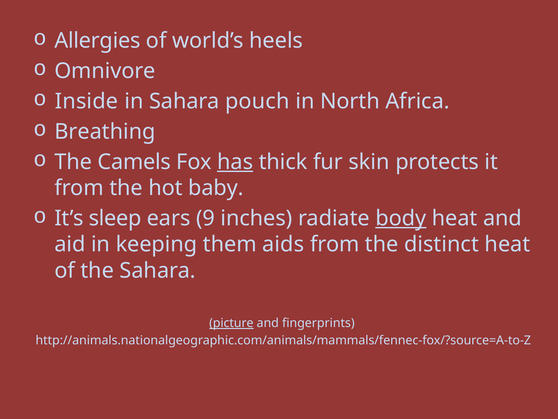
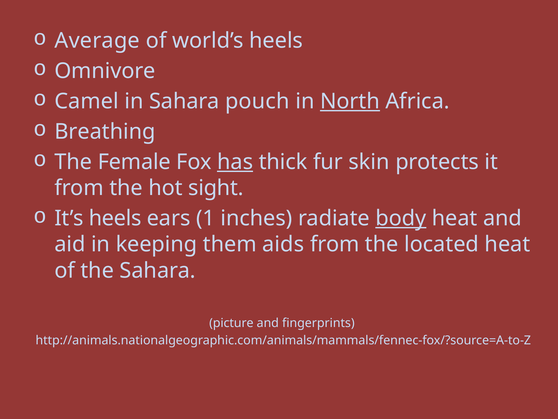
Allergies: Allergies -> Average (97, 41)
Inside: Inside -> Camel (87, 101)
North underline: none -> present (350, 101)
Camels: Camels -> Female (134, 162)
baby: baby -> sight (216, 188)
It’s sleep: sleep -> heels (115, 218)
9: 9 -> 1 (206, 218)
distinct: distinct -> located (442, 244)
picture underline: present -> none (231, 323)
